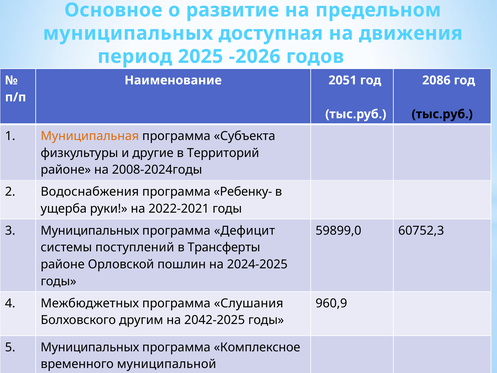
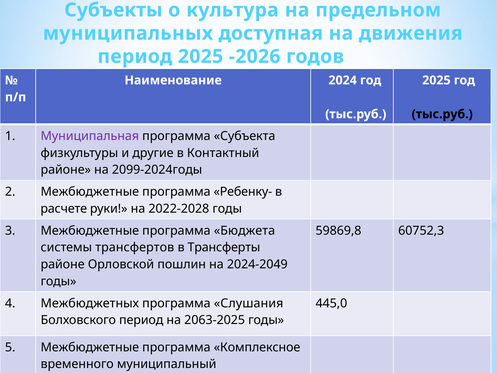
Основное: Основное -> Субъекты (113, 10)
о развитие: развитие -> культура (232, 10)
Наименование 2051: 2051 -> 2024 (343, 80)
2086: 2086 -> 2025 (436, 80)
Муниципальная colour: orange -> purple (90, 136)
в Территорий: Территорий -> Контактный (223, 153)
2008-2024годы: 2008-2024годы -> 2099-2024годы (157, 170)
2 Водоснабжения: Водоснабжения -> Межбюджетные (90, 192)
ущерба: ущерба -> расчете (64, 209)
2022-2021: 2022-2021 -> 2022-2028 (179, 209)
3 Муниципальных: Муниципальных -> Межбюджетные (90, 230)
Дефицит: Дефицит -> Бюджета (244, 230)
59899,0: 59899,0 -> 59869,8 (338, 230)
поступлений: поступлений -> трансфертов (135, 247)
2024-2025: 2024-2025 -> 2024-2049 (257, 264)
960,9: 960,9 -> 445,0 (331, 303)
Болховского другим: другим -> период (141, 320)
2042-2025: 2042-2025 -> 2063-2025 (215, 320)
5 Муниципальных: Муниципальных -> Межбюджетные (90, 347)
временного муниципальной: муниципальной -> муниципальный (167, 364)
